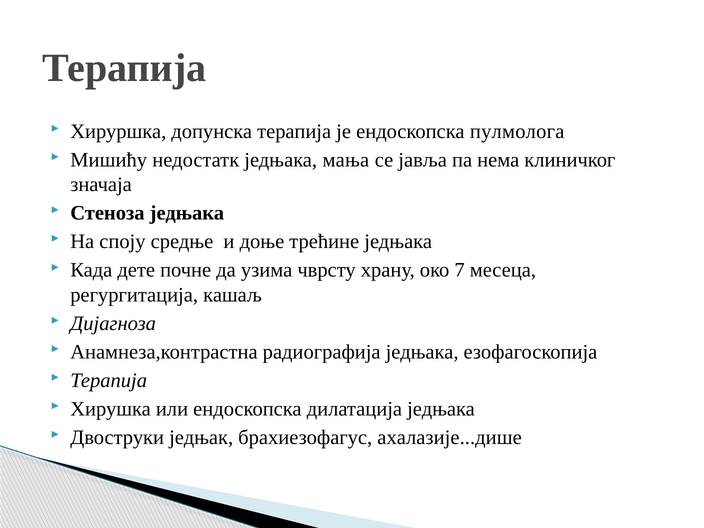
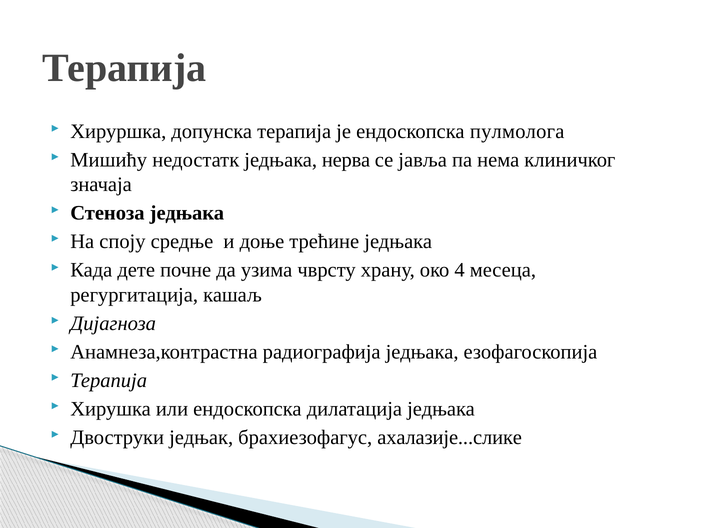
мања: мања -> нерва (346, 160)
7: 7 -> 4 (460, 270)
ахалазије...дише: ахалазије...дише -> ахалазије...слике (450, 437)
